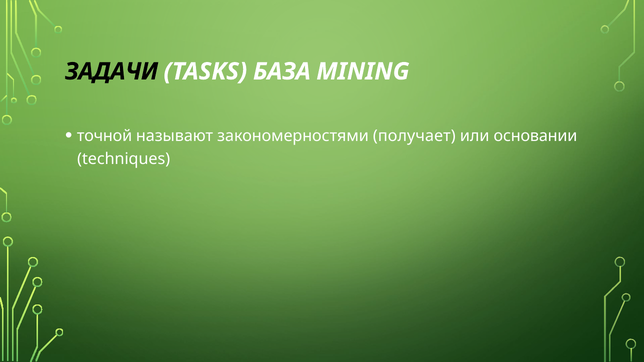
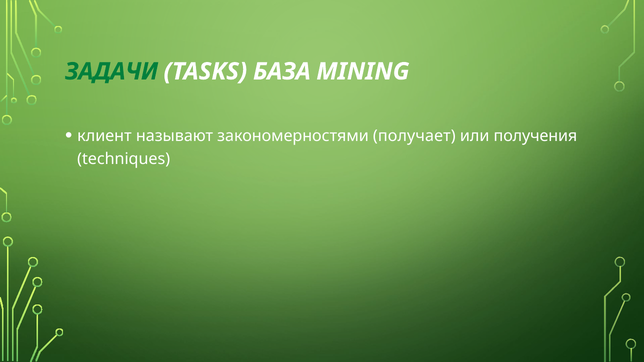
ЗАДАЧИ colour: black -> green (111, 72)
точной: точной -> клиент (104, 136)
основании: основании -> получения (535, 136)
